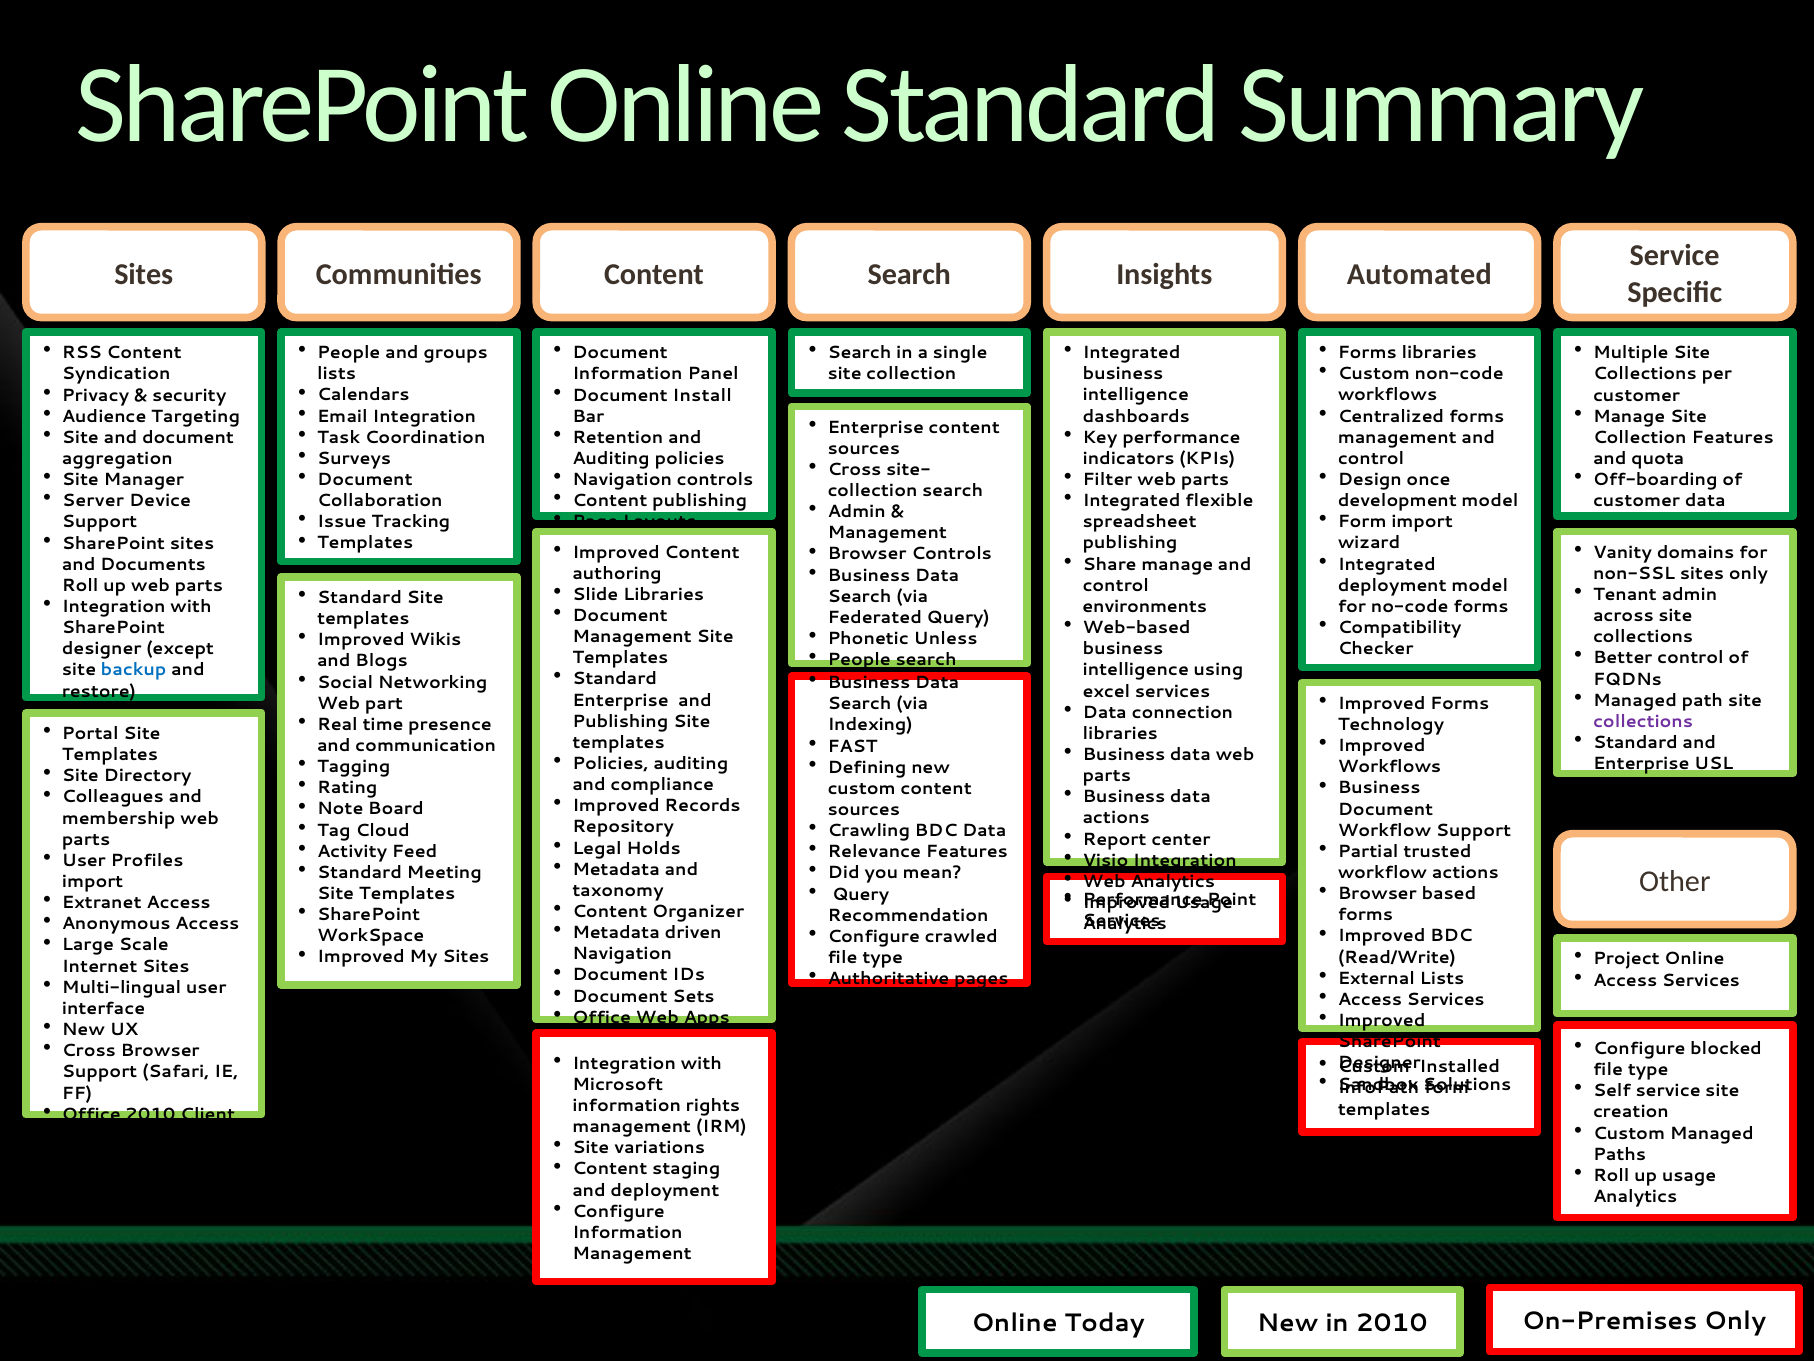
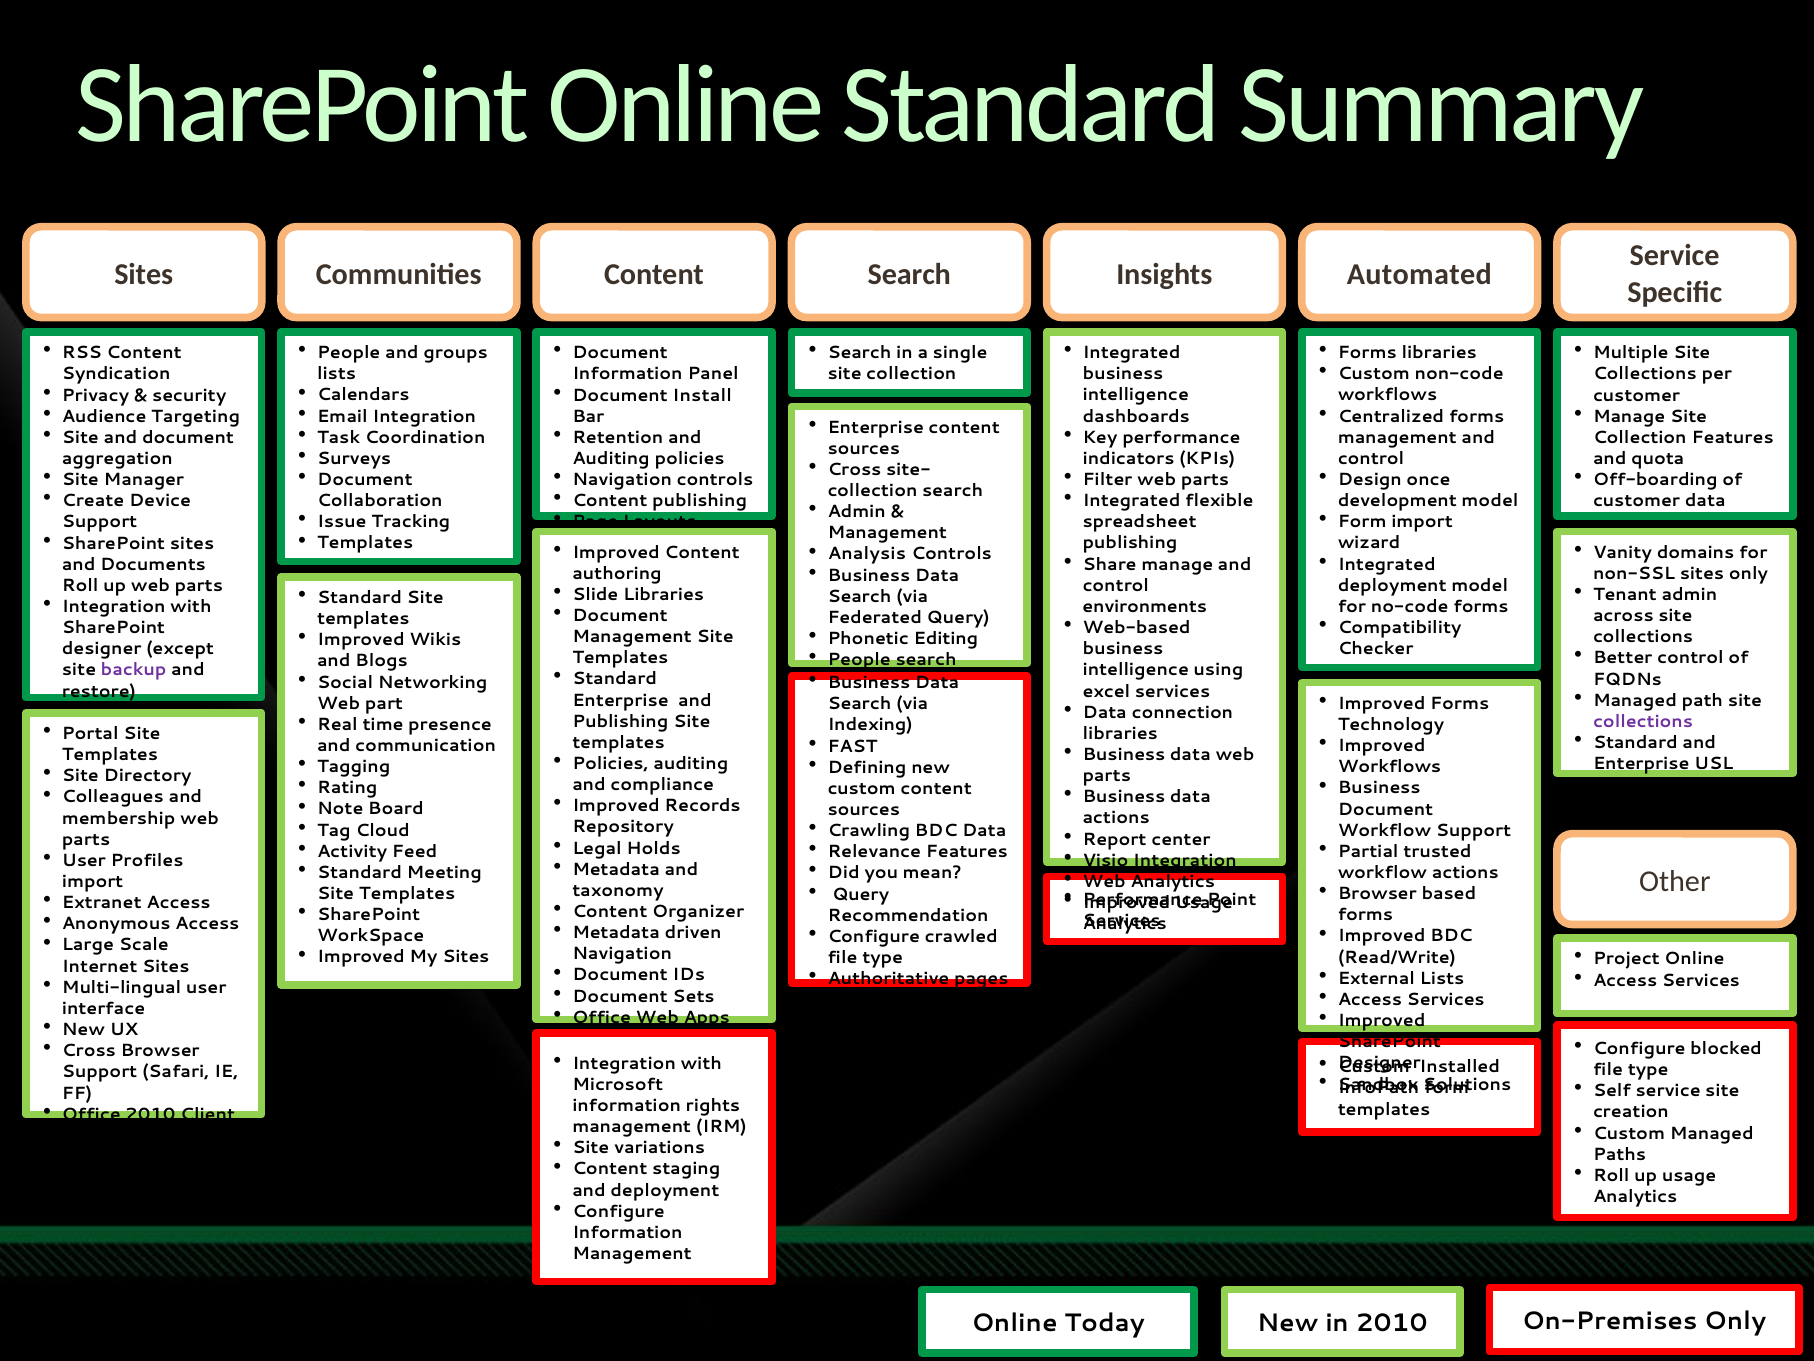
Server: Server -> Create (93, 501)
Browser: Browser -> Analysis (867, 554)
Unless: Unless -> Editing (946, 639)
backup colour: blue -> purple (134, 670)
